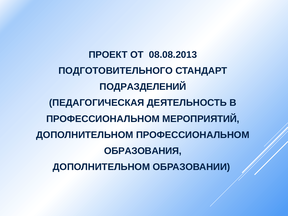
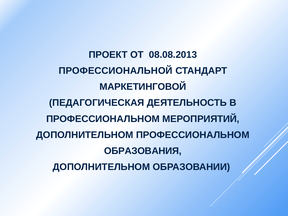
ПОДГОТОВИТЕЛЬНОГО: ПОДГОТОВИТЕЛЬНОГО -> ПРОФЕССИОНАЛЬНОЙ (116, 71)
ПОДРАЗДЕЛЕНИЙ: ПОДРАЗДЕЛЕНИЙ -> МАРКЕТИНГОВОЙ (143, 87)
